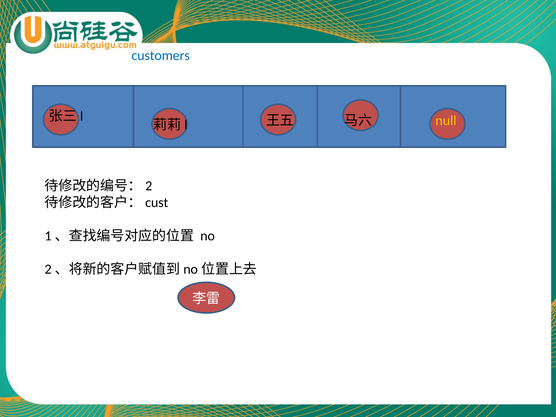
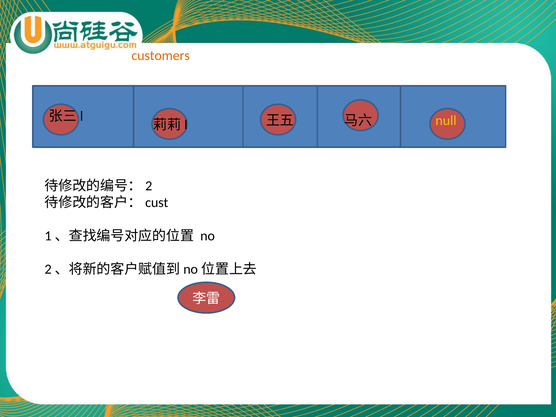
customers colour: blue -> orange (161, 55)
